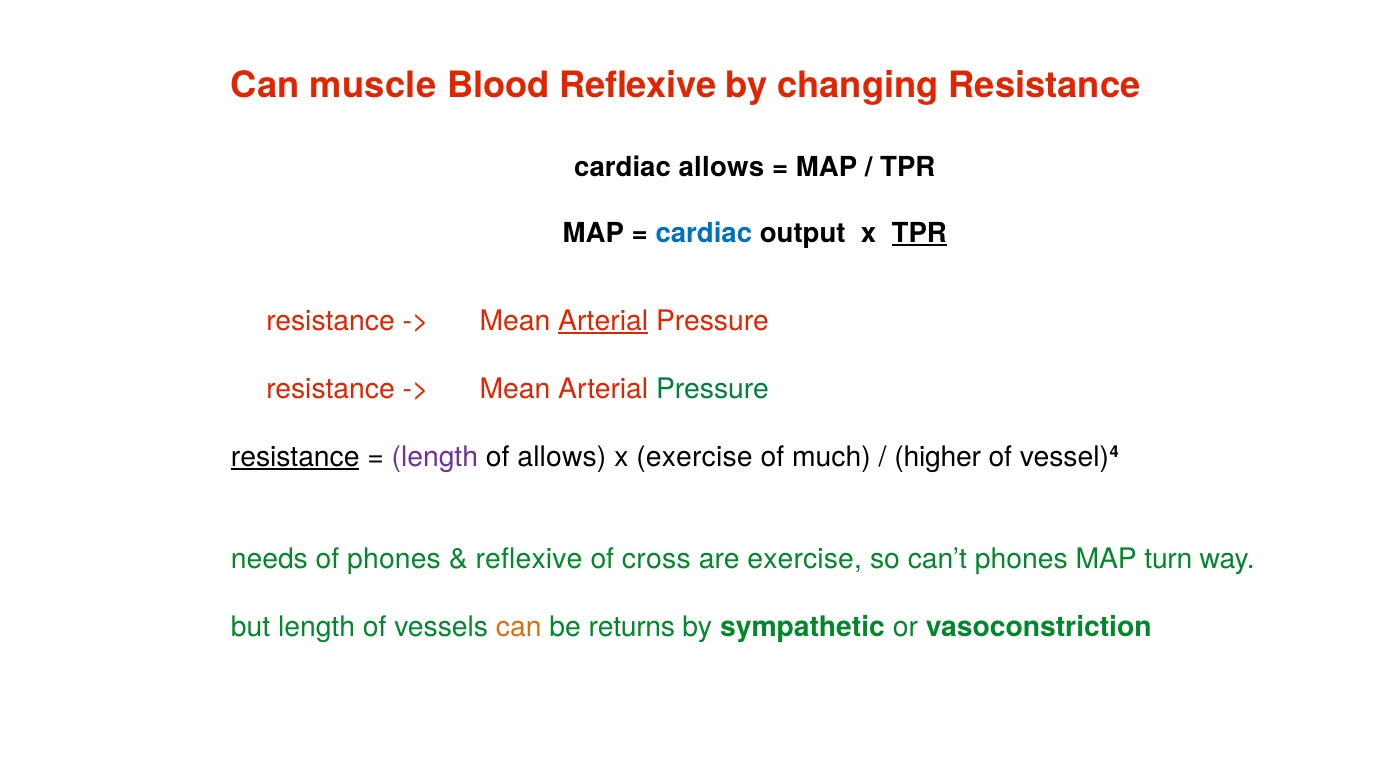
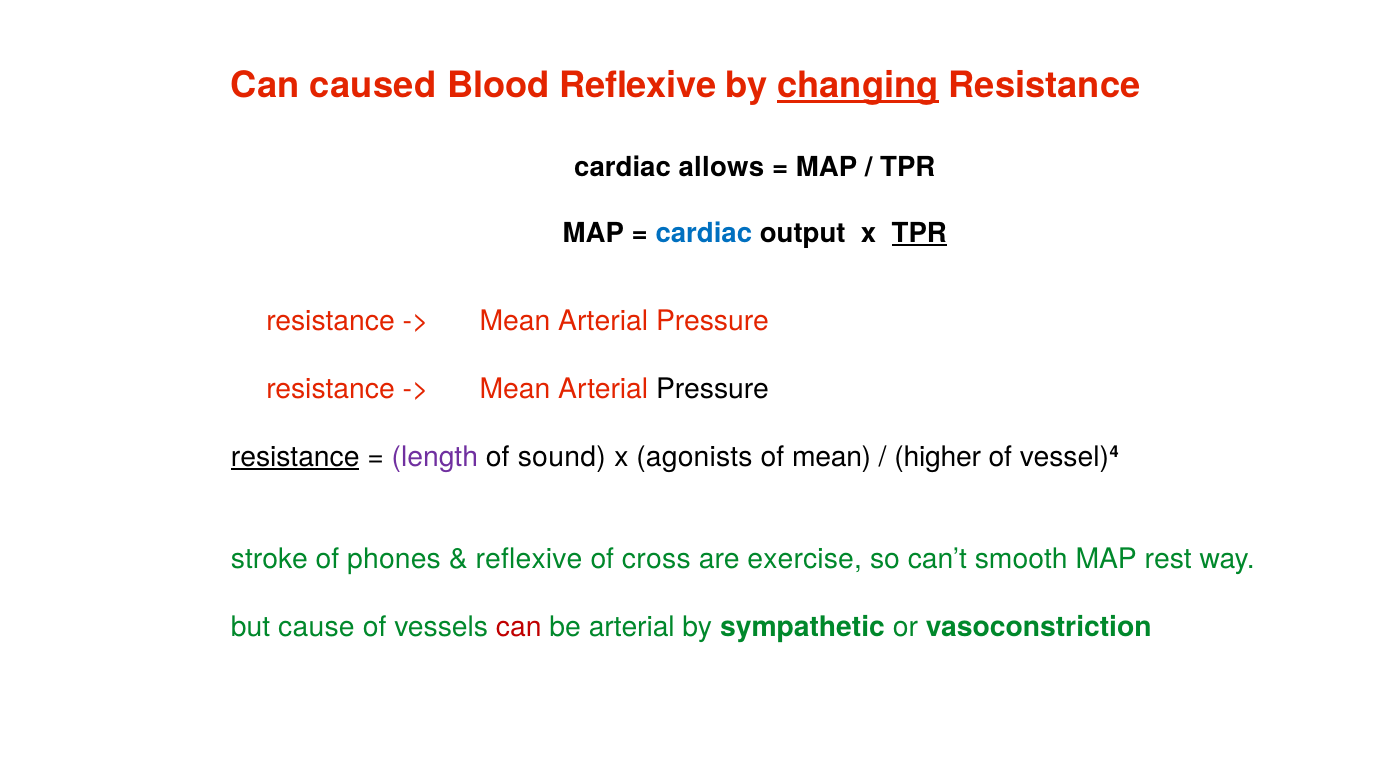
muscle: muscle -> caused (373, 86)
changing underline: none -> present (858, 86)
Arterial underline: present -> none (603, 321)
Pressure colour: green -> black (712, 389)
of allows: allows -> sound (562, 457)
x exercise: exercise -> agonists (694, 457)
of much: much -> mean (832, 457)
needs: needs -> stroke (269, 559)
can’t phones: phones -> smooth (1021, 559)
turn: turn -> rest (1168, 559)
but length: length -> cause (316, 627)
can colour: orange -> red (519, 627)
be returns: returns -> arterial (632, 627)
